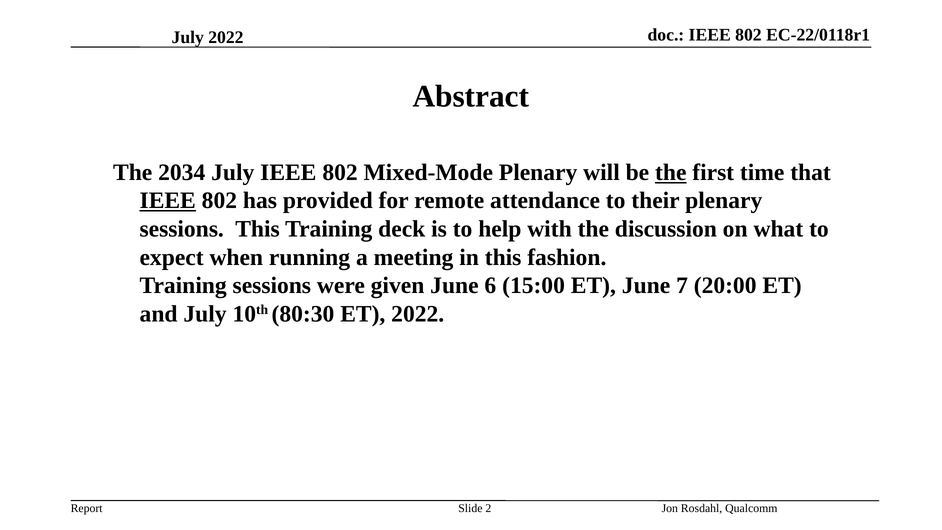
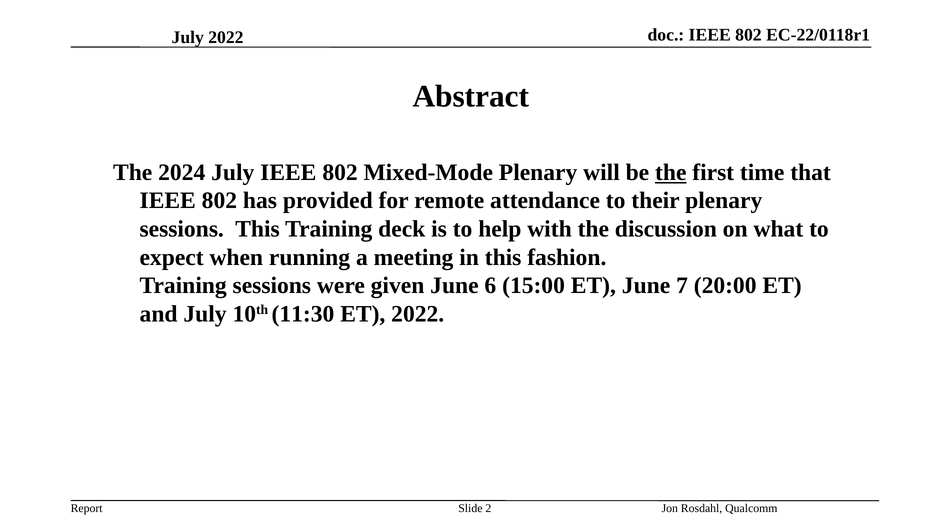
2034: 2034 -> 2024 (182, 172)
IEEE underline: present -> none (168, 201)
80:30: 80:30 -> 11:30 (303, 314)
